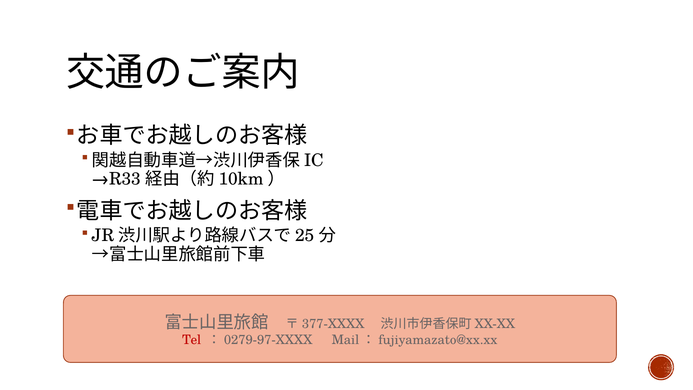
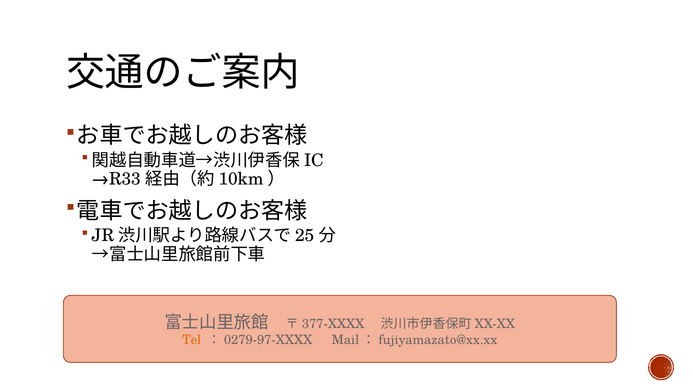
Tel colour: red -> orange (192, 340)
